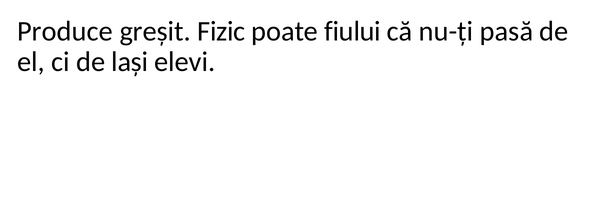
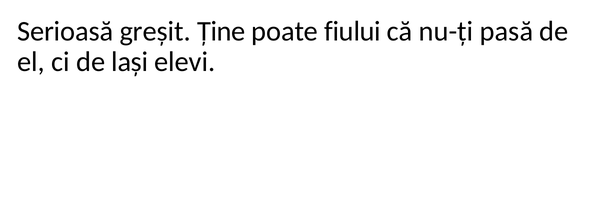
Produce: Produce -> Serioasă (65, 31)
Fizic: Fizic -> Ține (221, 31)
